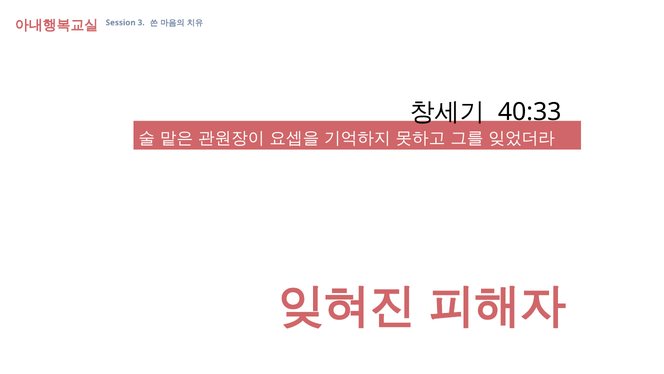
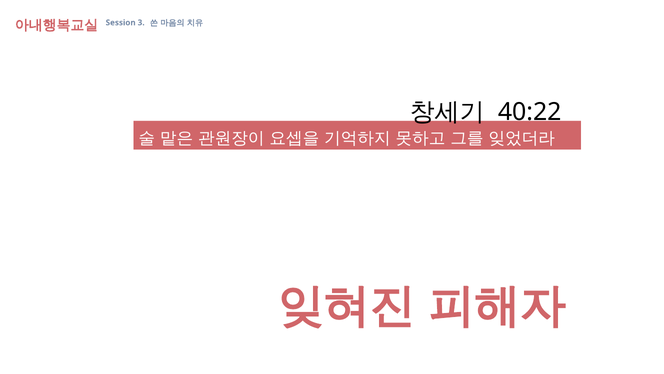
40:33: 40:33 -> 40:22 (530, 112)
